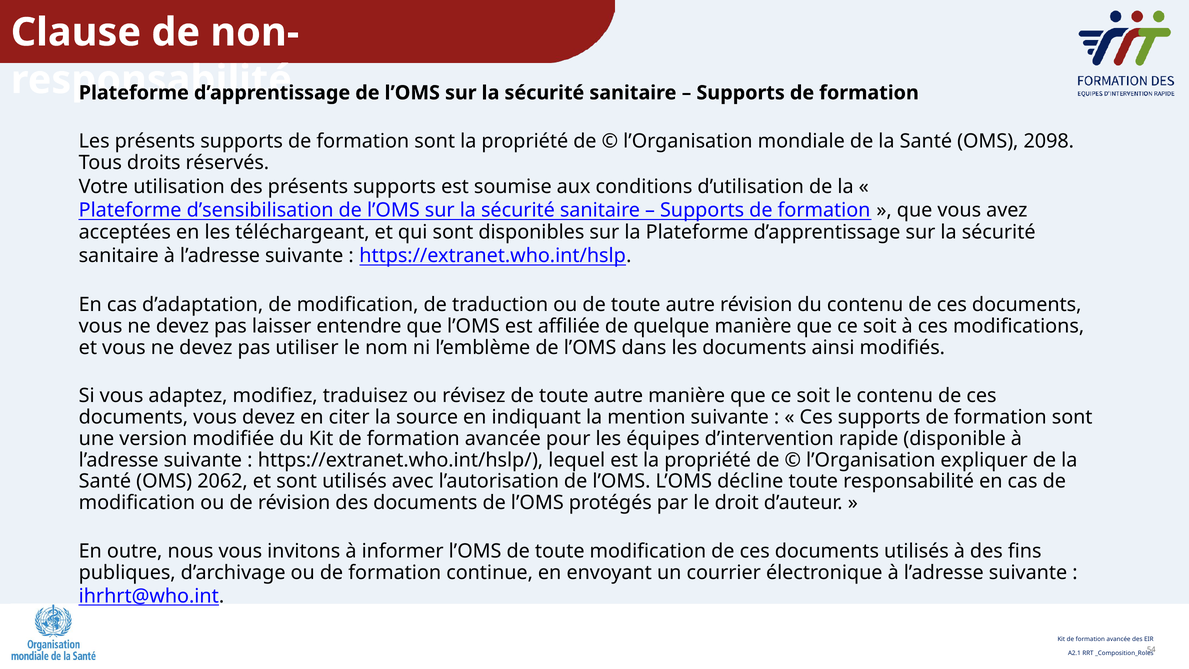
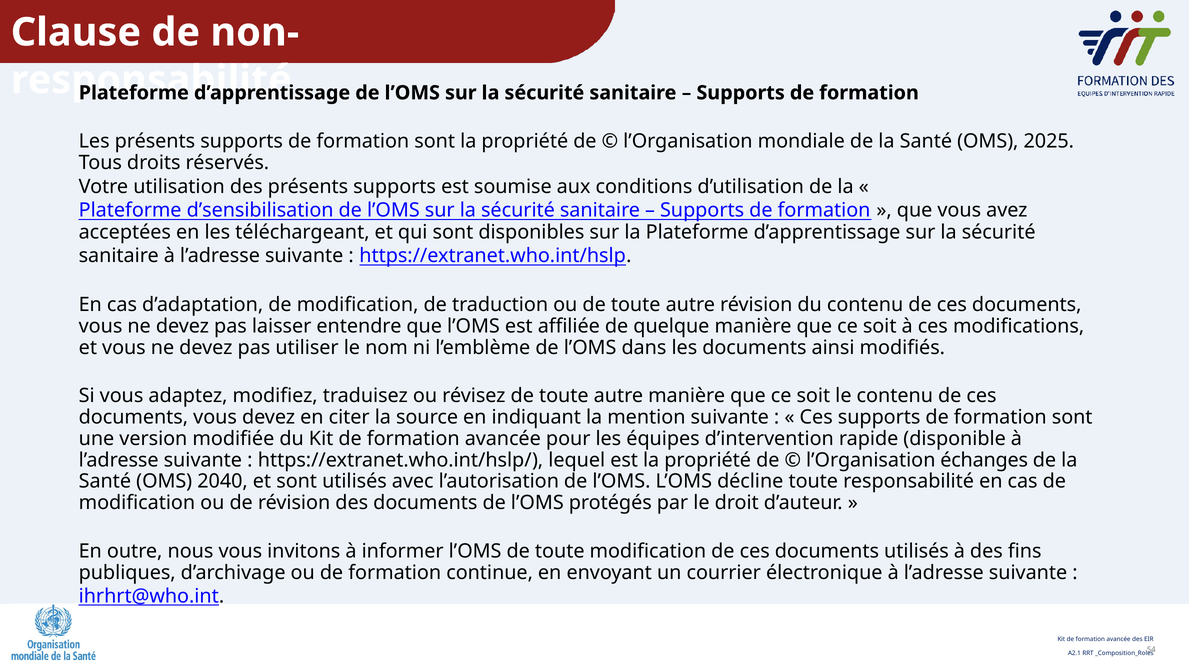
2098: 2098 -> 2025 (1049, 141)
expliquer: expliquer -> échanges (984, 460)
2062: 2062 -> 2040 (223, 481)
